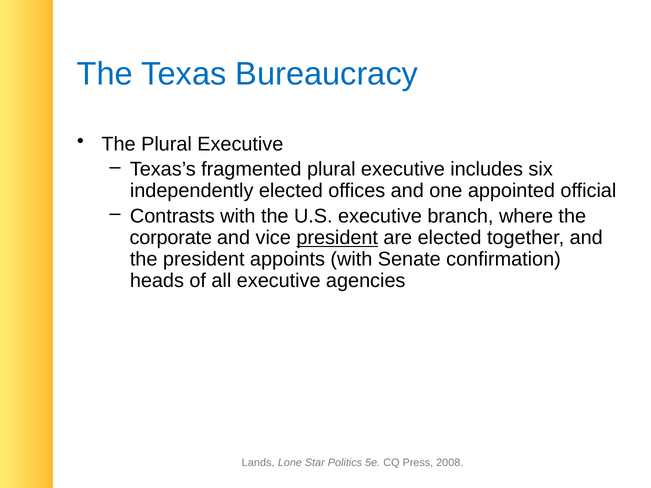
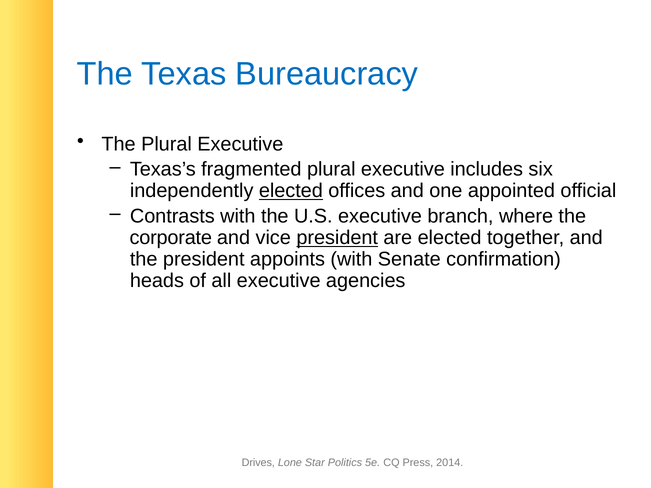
elected underline: none -> present (291, 191)
Lands: Lands -> Drives (258, 463)
2008: 2008 -> 2014 (450, 463)
